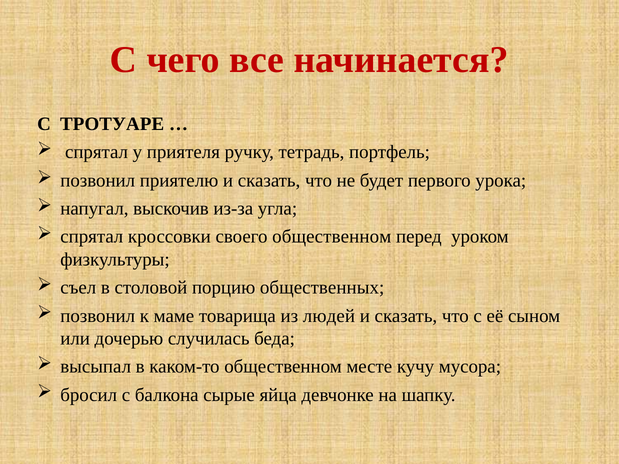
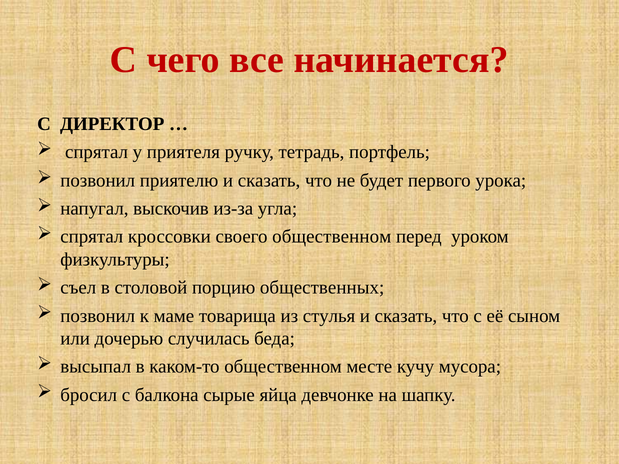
ТРОТУАРЕ: ТРОТУАРЕ -> ДИРЕКТОР (112, 124)
людей: людей -> стулья (329, 316)
